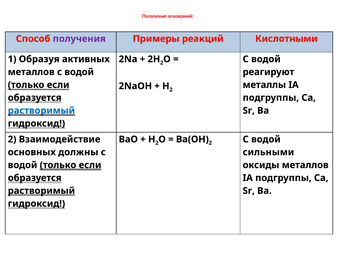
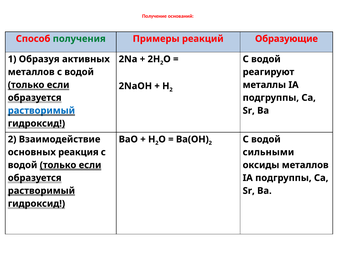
получения colour: purple -> green (79, 39)
Кислотными: Кислотными -> Образующие (286, 39)
должны: должны -> реакция (78, 152)
